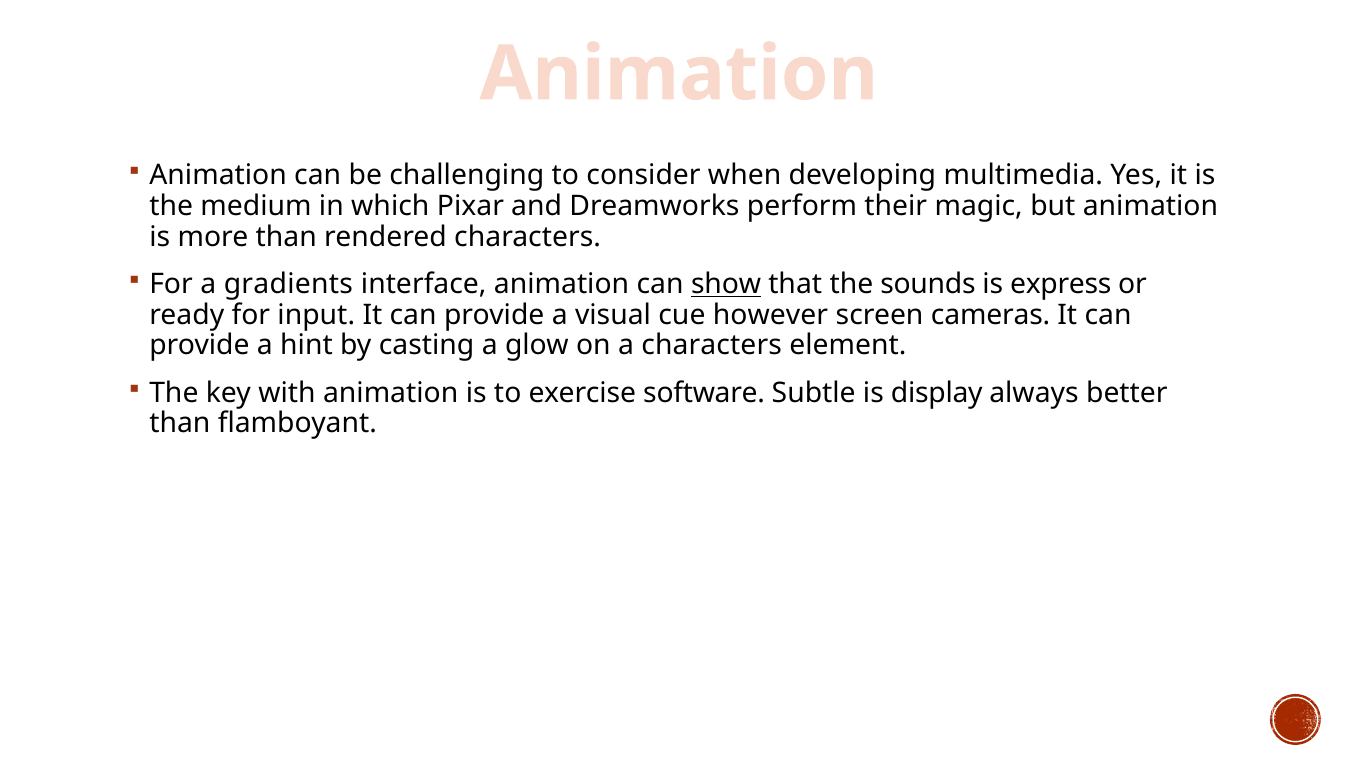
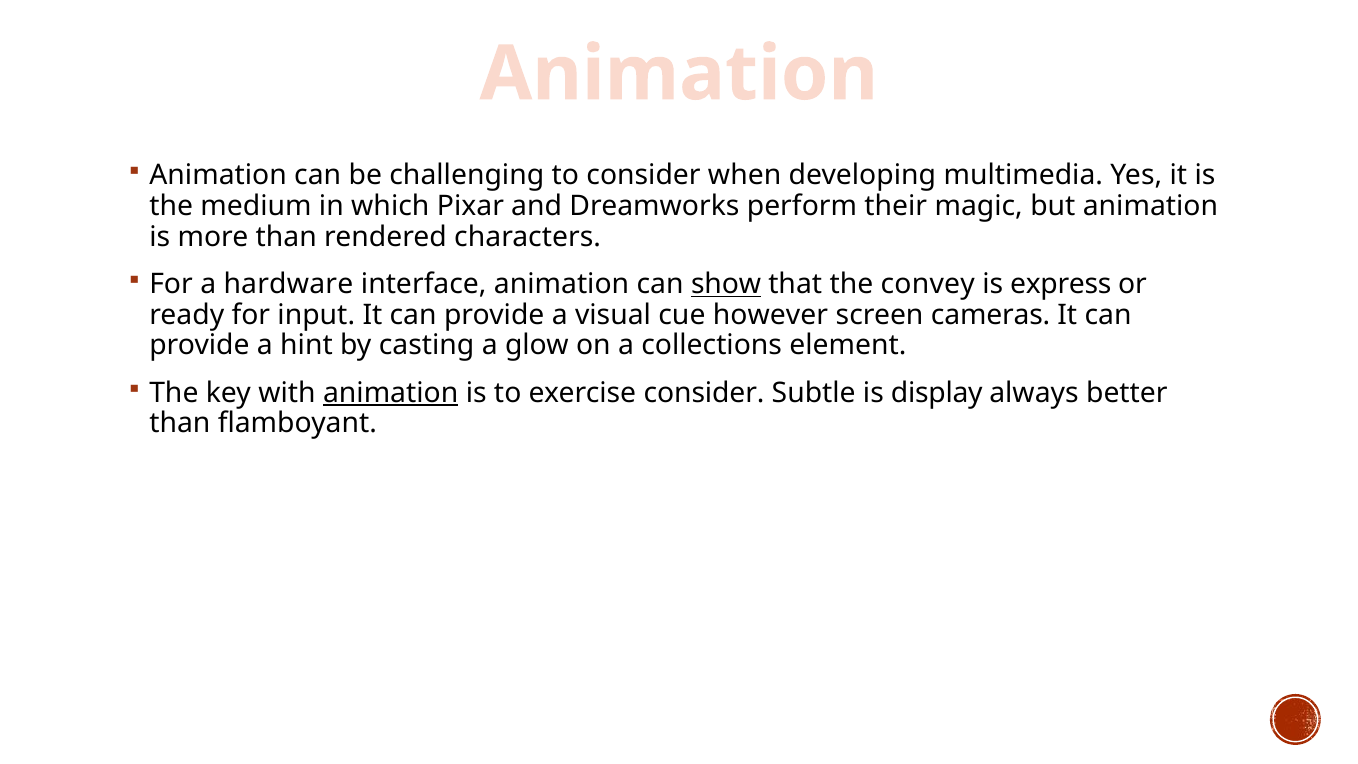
gradients: gradients -> hardware (288, 284)
sounds: sounds -> convey (928, 284)
a characters: characters -> collections (712, 345)
animation underline: none -> present (391, 393)
exercise software: software -> consider (704, 393)
